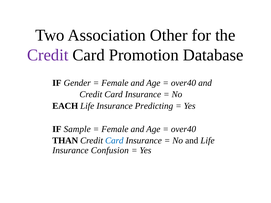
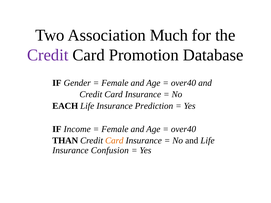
Other: Other -> Much (169, 35)
Predicting: Predicting -> Prediction (154, 106)
Sample: Sample -> Income (77, 129)
Card colour: blue -> orange (114, 141)
